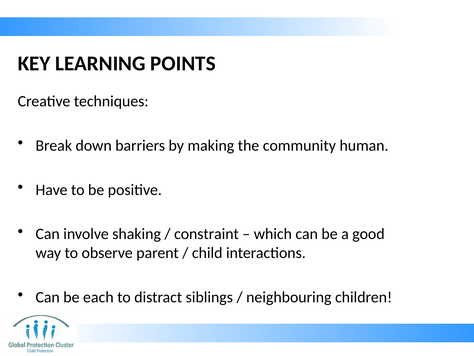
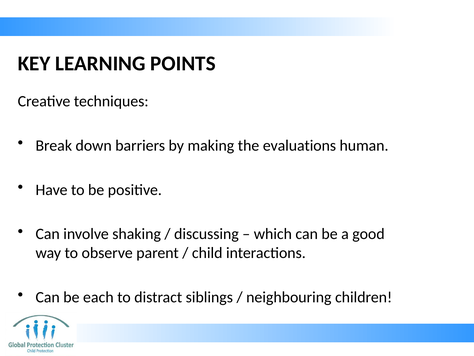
community: community -> evaluations (299, 145)
constraint: constraint -> discussing (206, 234)
